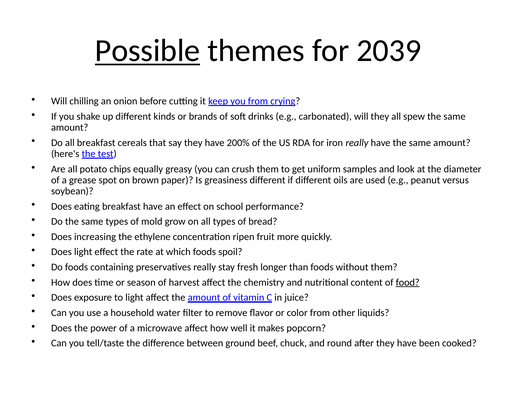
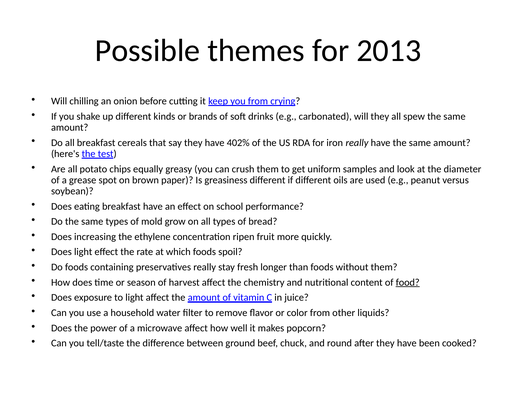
Possible underline: present -> none (148, 51)
2039: 2039 -> 2013 (389, 51)
200%: 200% -> 402% (238, 143)
